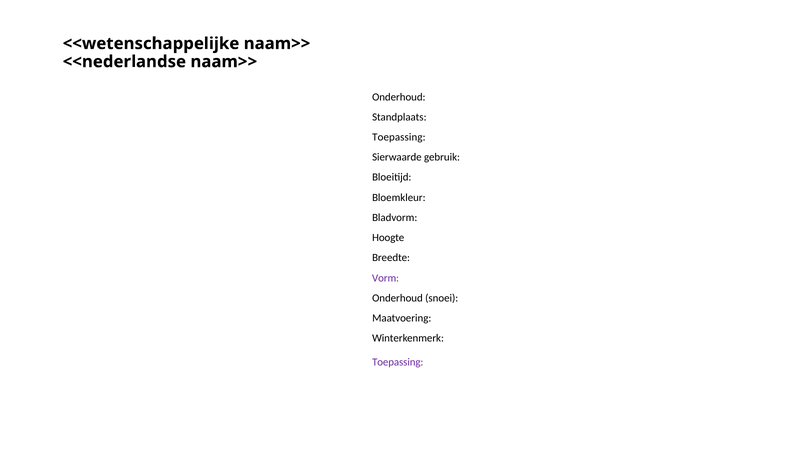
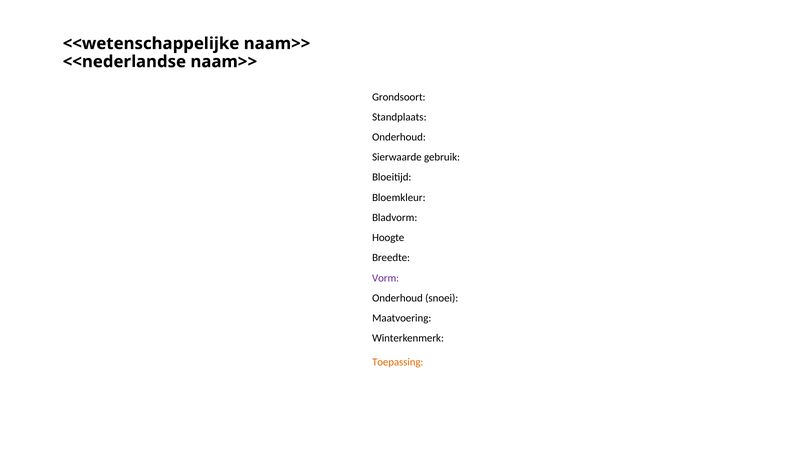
Onderhoud: Onderhoud -> Grondsoort (399, 97)
Toepassing: Toepassing -> Onderhoud (399, 137)
Toepassing colour: purple -> orange (398, 362)
